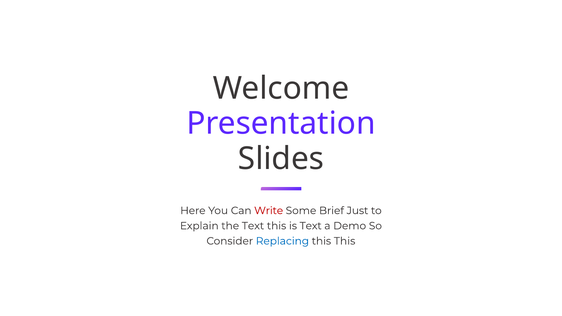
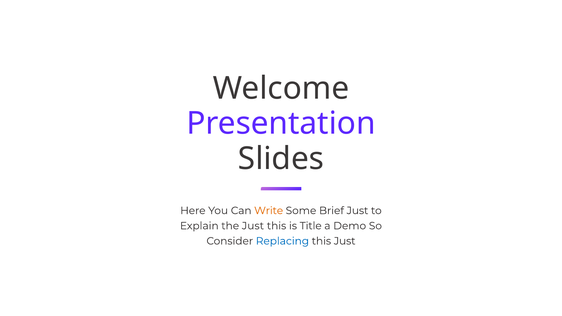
Write colour: red -> orange (269, 211)
the Text: Text -> Just (253, 226)
is Text: Text -> Title (311, 226)
this This: This -> Just (345, 241)
